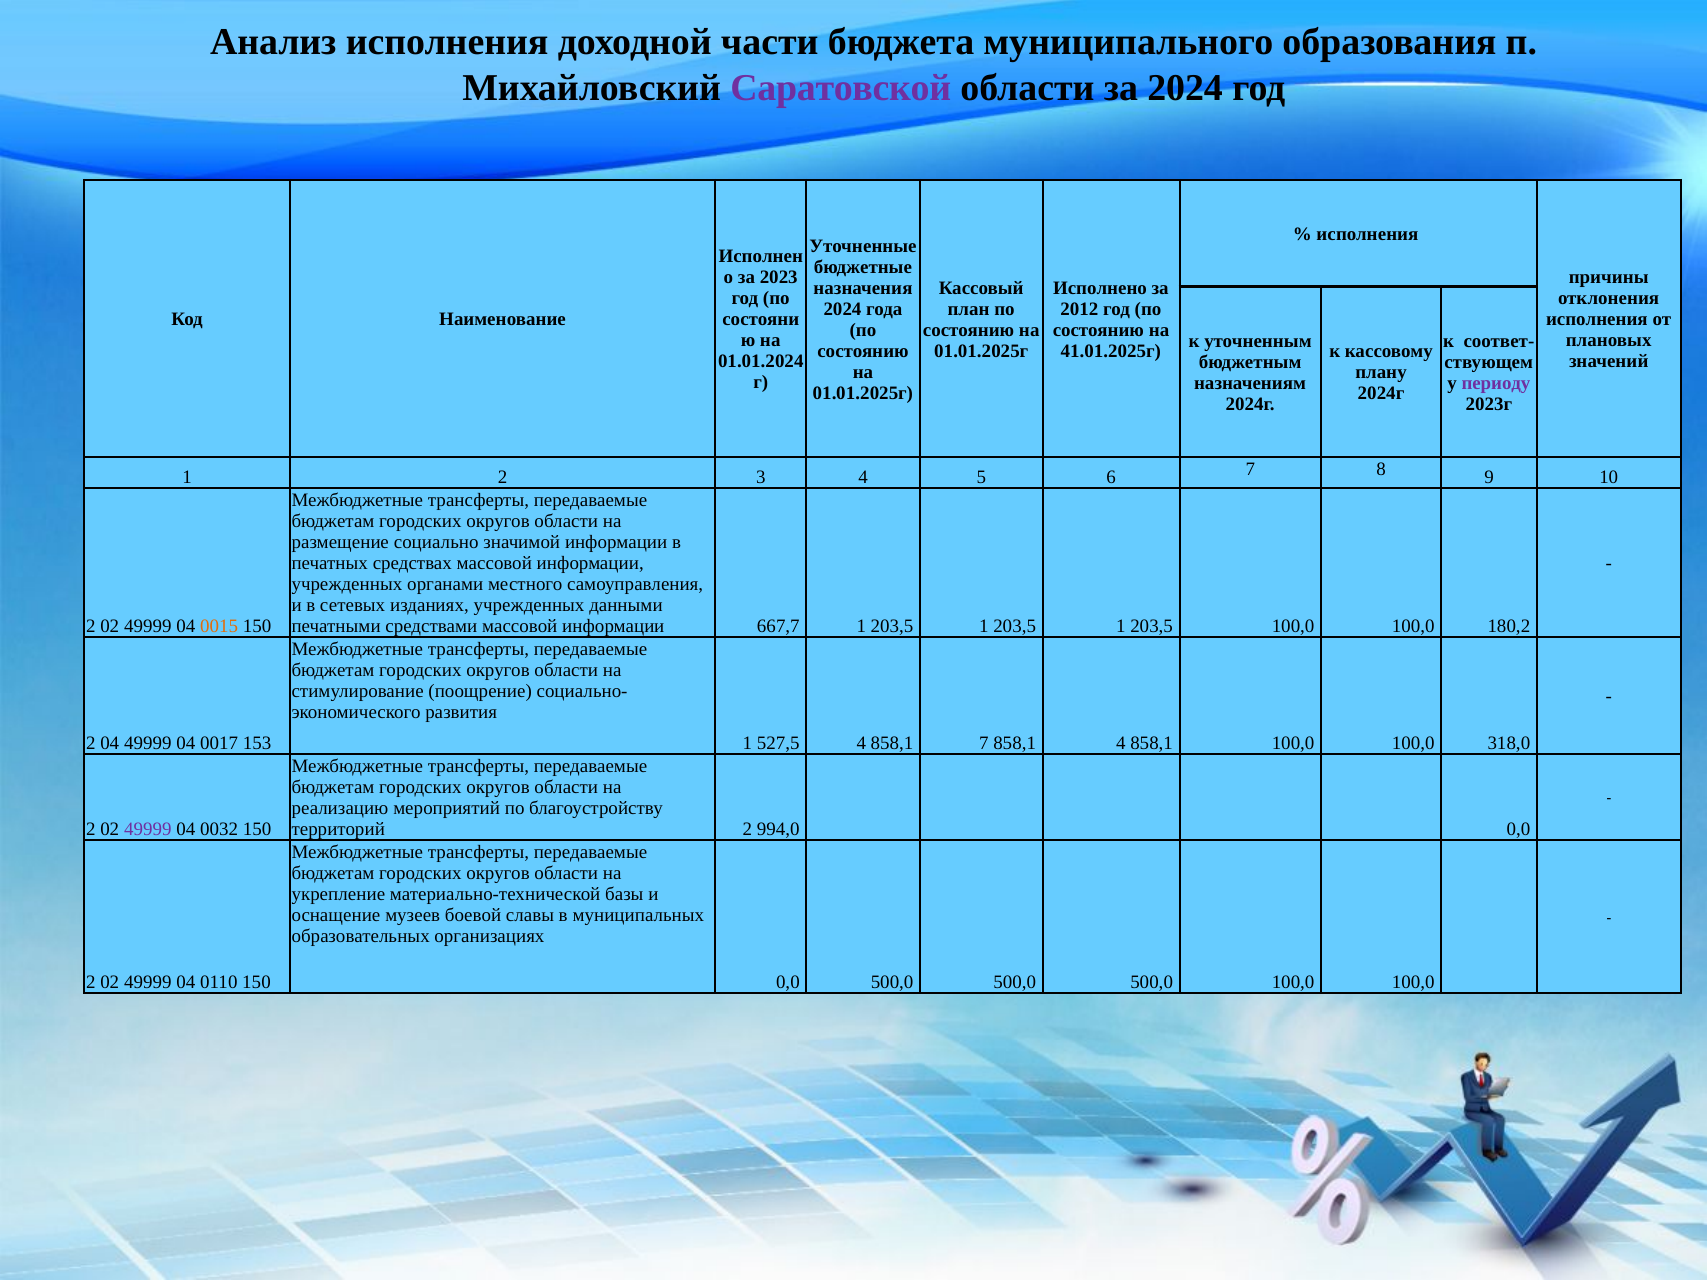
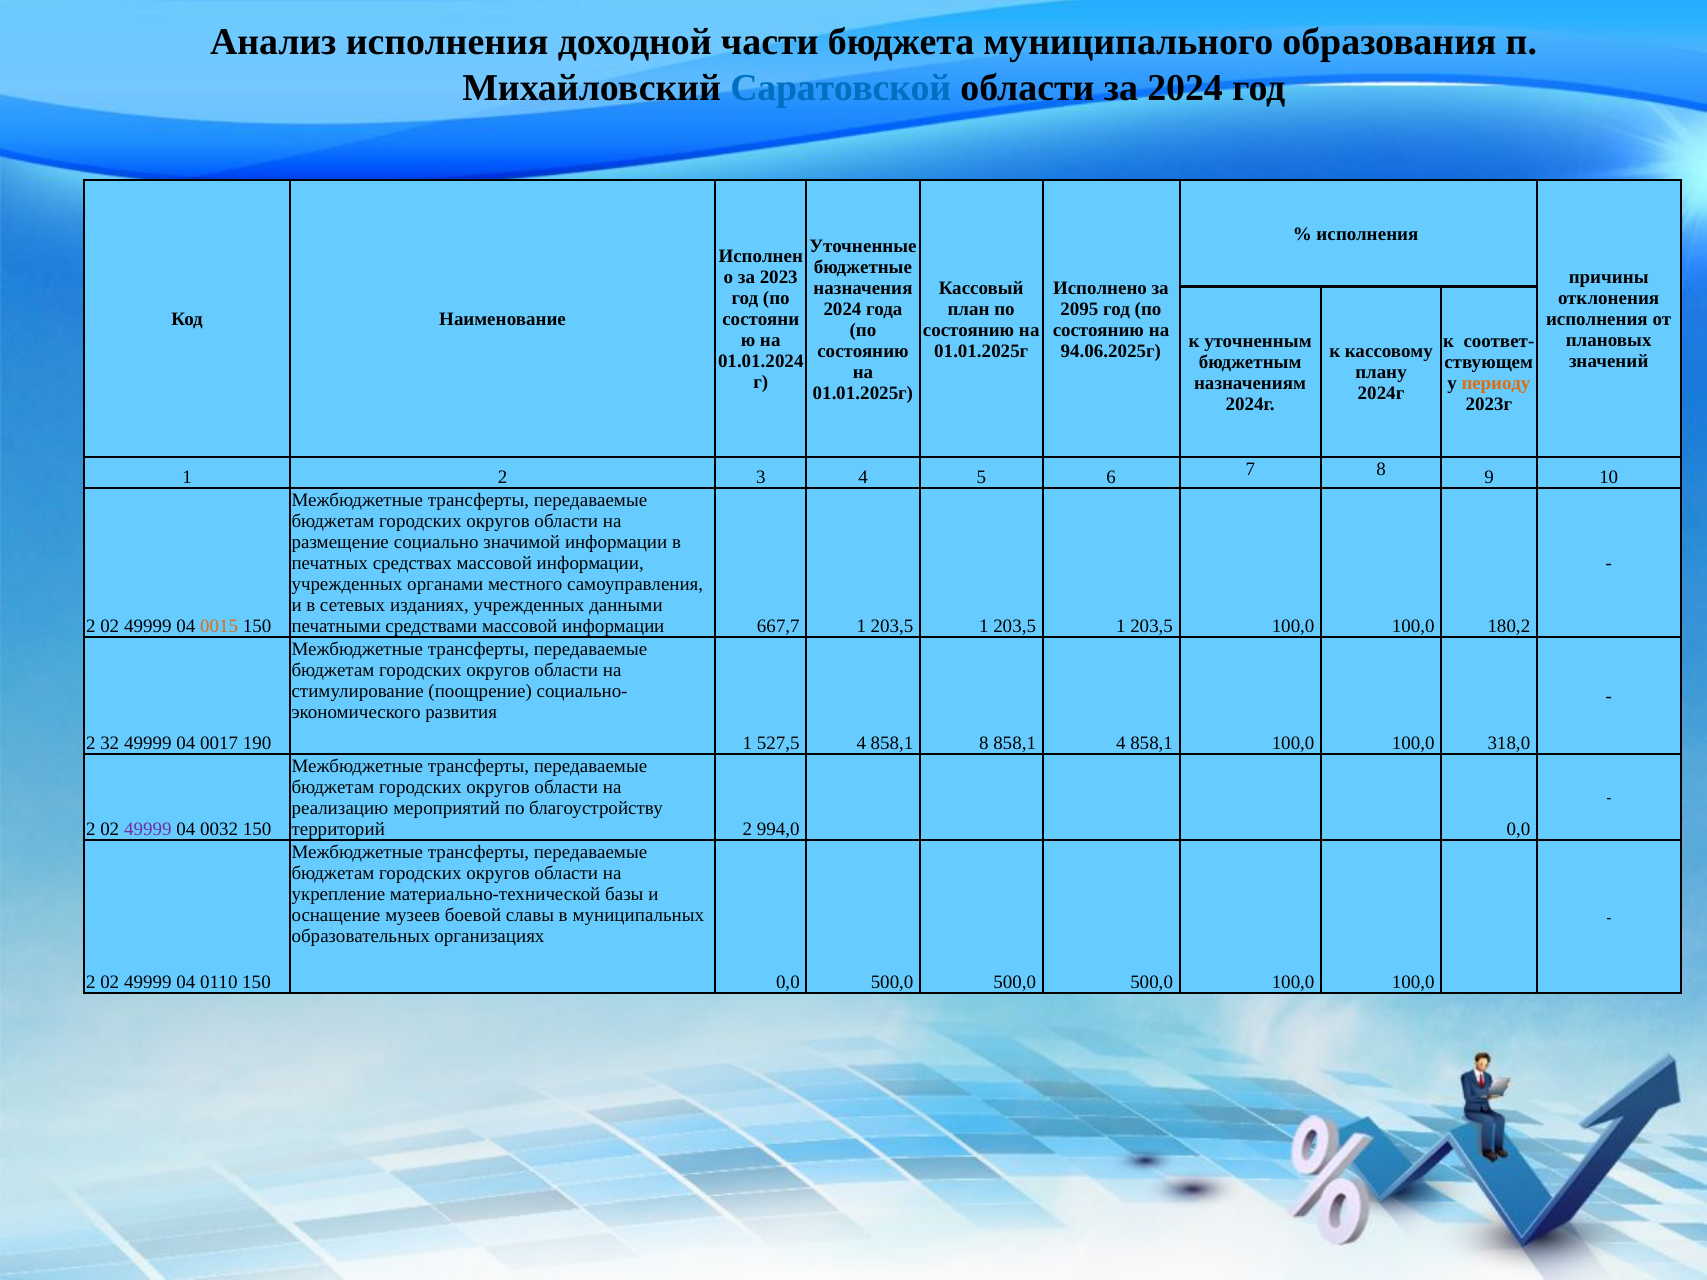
Саратовской colour: purple -> blue (841, 88)
2012: 2012 -> 2095 (1079, 309)
41.01.2025г: 41.01.2025г -> 94.06.2025г (1111, 351)
периоду colour: purple -> orange (1496, 383)
2 04: 04 -> 32 (110, 744)
153: 153 -> 190 (257, 744)
858,1 7: 7 -> 8 (984, 744)
